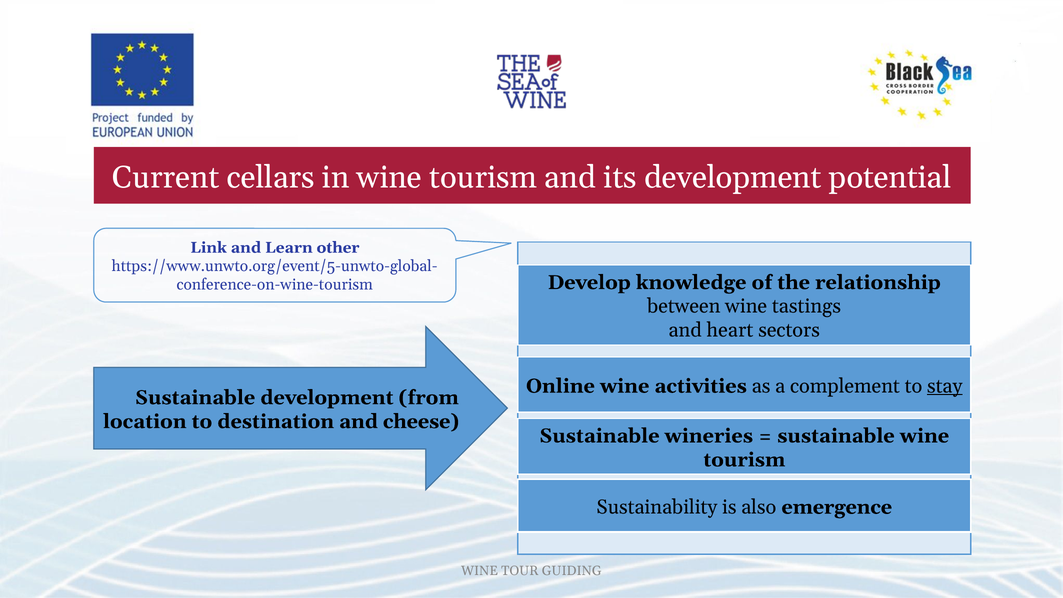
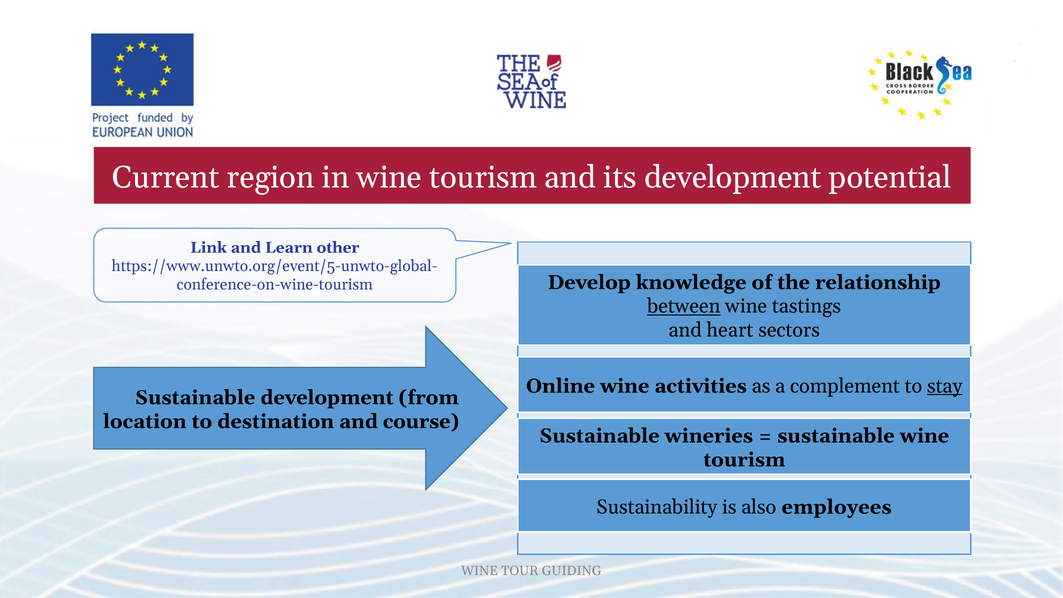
cellars: cellars -> region (271, 177)
between underline: none -> present (684, 306)
cheese: cheese -> course (421, 421)
emergence: emergence -> employees (837, 507)
